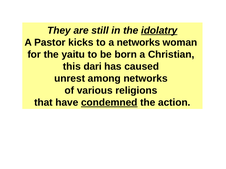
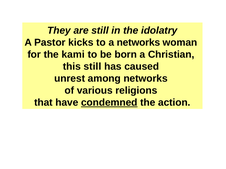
idolatry underline: present -> none (159, 30)
yaitu: yaitu -> kami (73, 55)
this dari: dari -> still (92, 67)
